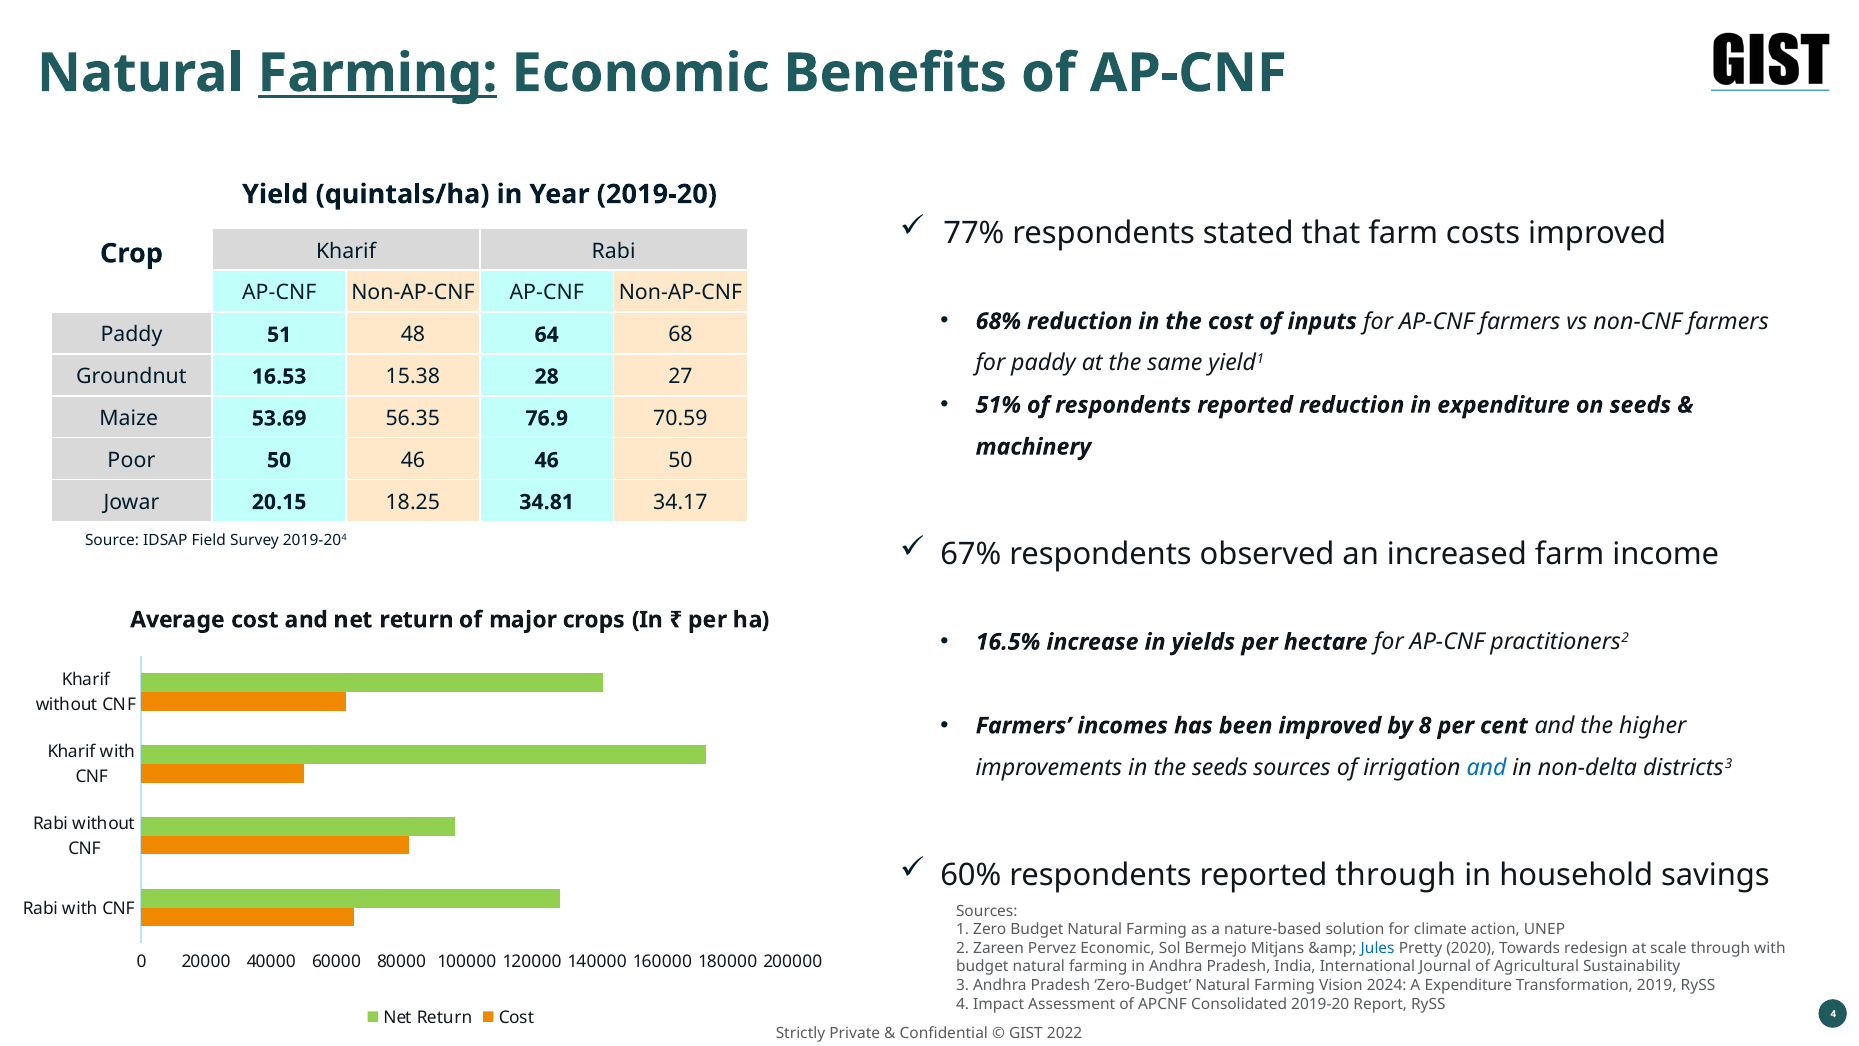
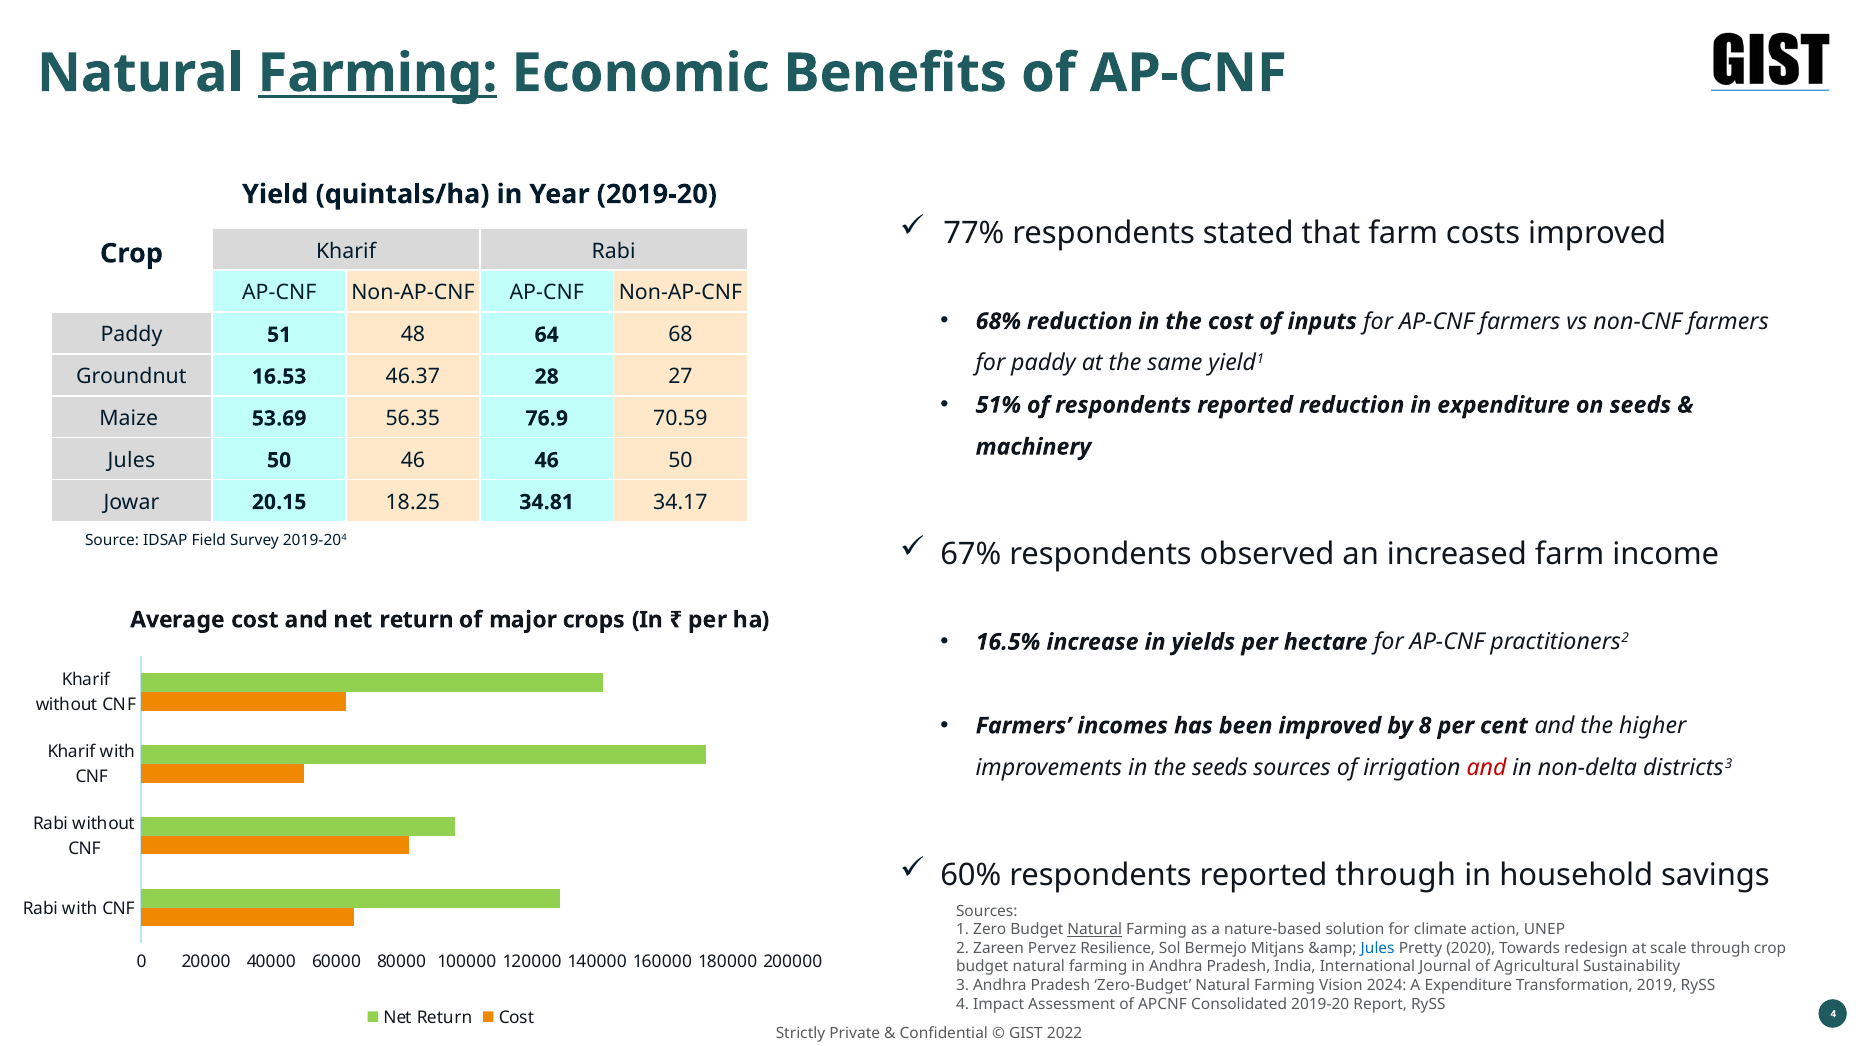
15.38: 15.38 -> 46.37 (413, 376)
Poor: Poor -> Jules (131, 460)
and colour: blue -> red (1487, 767)
Natural underline: none -> present (1095, 929)
Pervez Economic: Economic -> Resilience (1118, 948)
through with: with -> crop (1770, 948)
